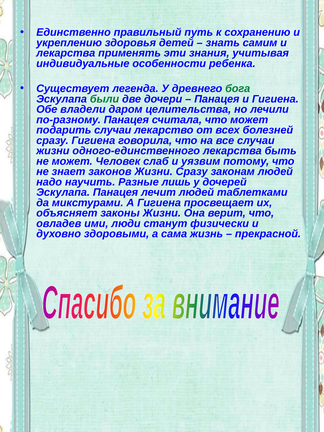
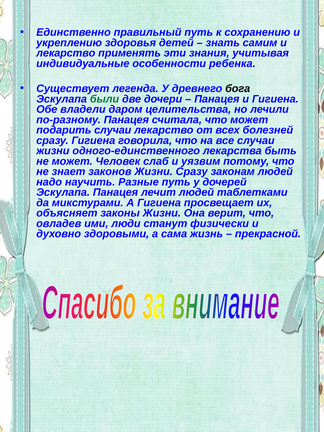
лекарства: лекарства -> лекарство (66, 53)
бога colour: green -> black (238, 89)
Разные лишь: лишь -> путь (176, 182)
